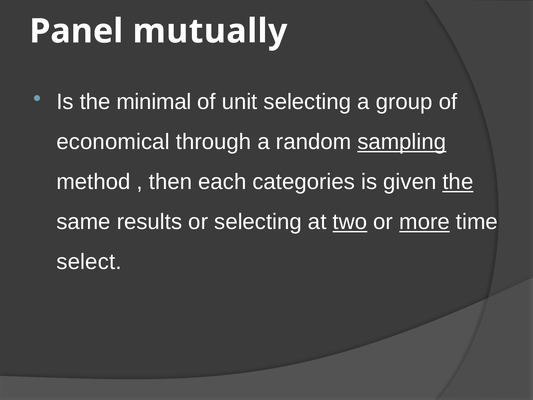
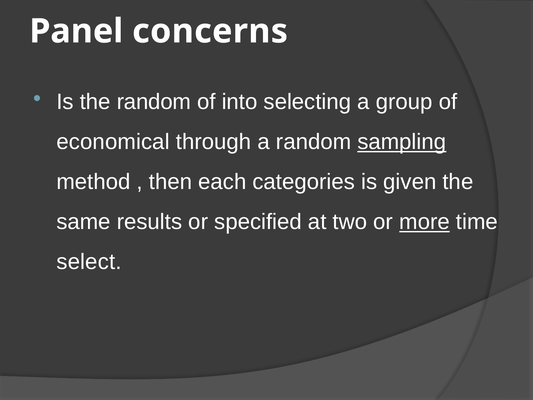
mutually: mutually -> concerns (210, 31)
the minimal: minimal -> random (154, 102)
unit: unit -> into (240, 102)
the underline: present -> none (458, 182)
or selecting: selecting -> specified (258, 222)
two underline: present -> none (350, 222)
